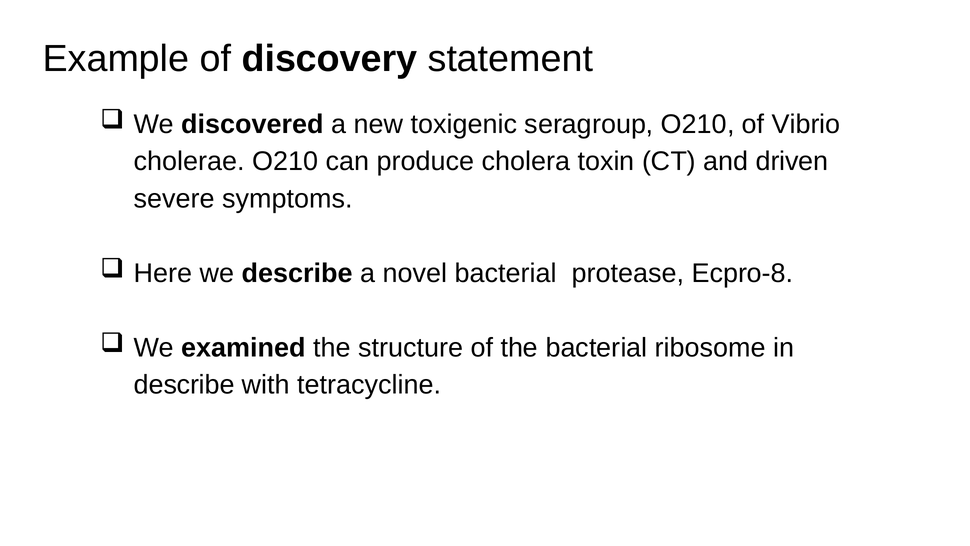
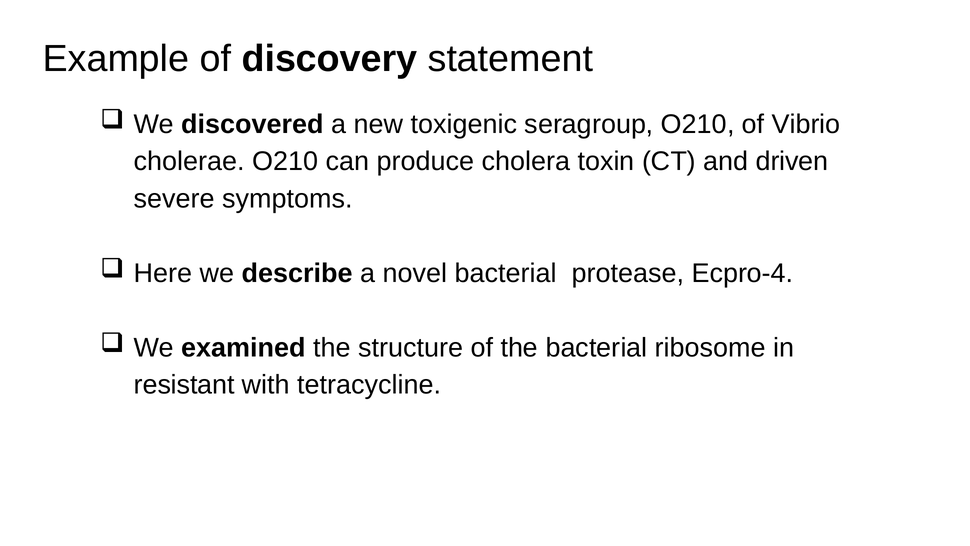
Ecpro-8: Ecpro-8 -> Ecpro-4 (742, 273)
describe: describe -> resistant (184, 385)
